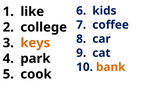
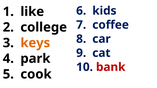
bank colour: orange -> red (111, 67)
